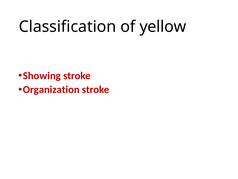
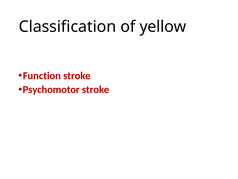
Showing: Showing -> Function (42, 75)
Organization: Organization -> Psychomotor (51, 89)
